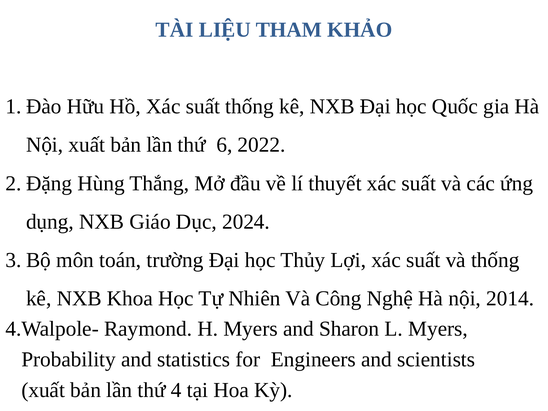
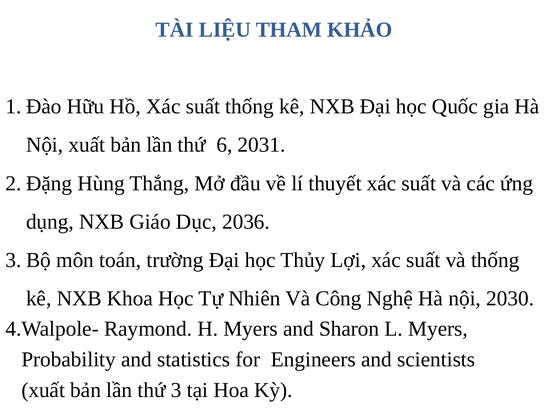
2022: 2022 -> 2031 (262, 145)
2024: 2024 -> 2036 (246, 222)
2014: 2014 -> 2030 (510, 298)
4: 4 -> 3 (176, 390)
